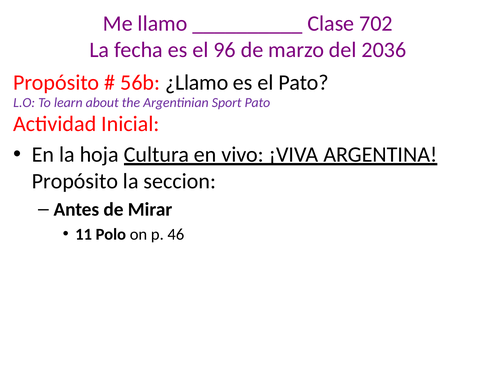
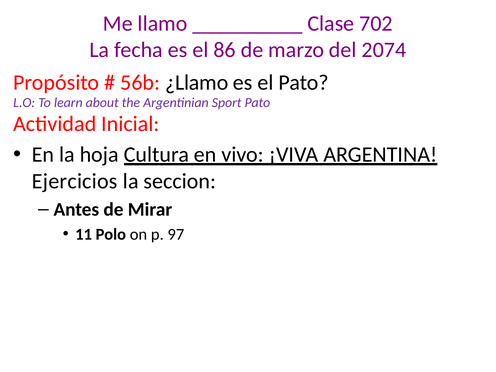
96: 96 -> 86 (225, 50)
2036: 2036 -> 2074 (384, 50)
Propósito: Propósito -> Ejercicios (75, 181)
46: 46 -> 97 (176, 234)
